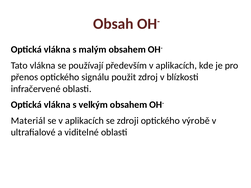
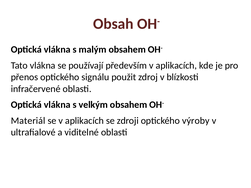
výrobě: výrobě -> výroby (196, 121)
